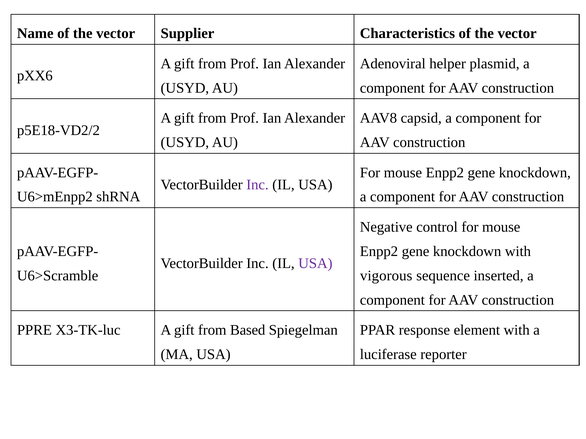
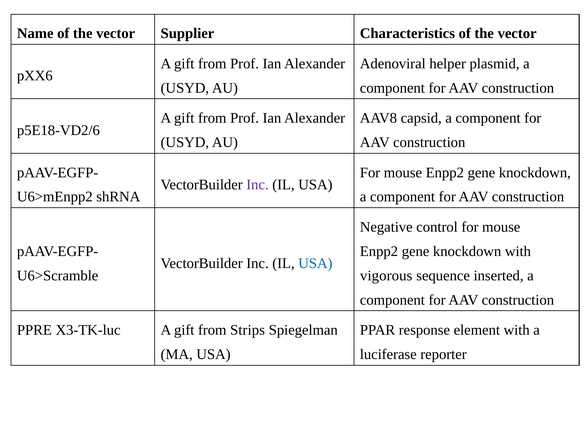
p5E18-VD2/2: p5E18-VD2/2 -> p5E18-VD2/6 (58, 130)
USA colour: purple -> blue (315, 264)
Based: Based -> Strips (248, 330)
